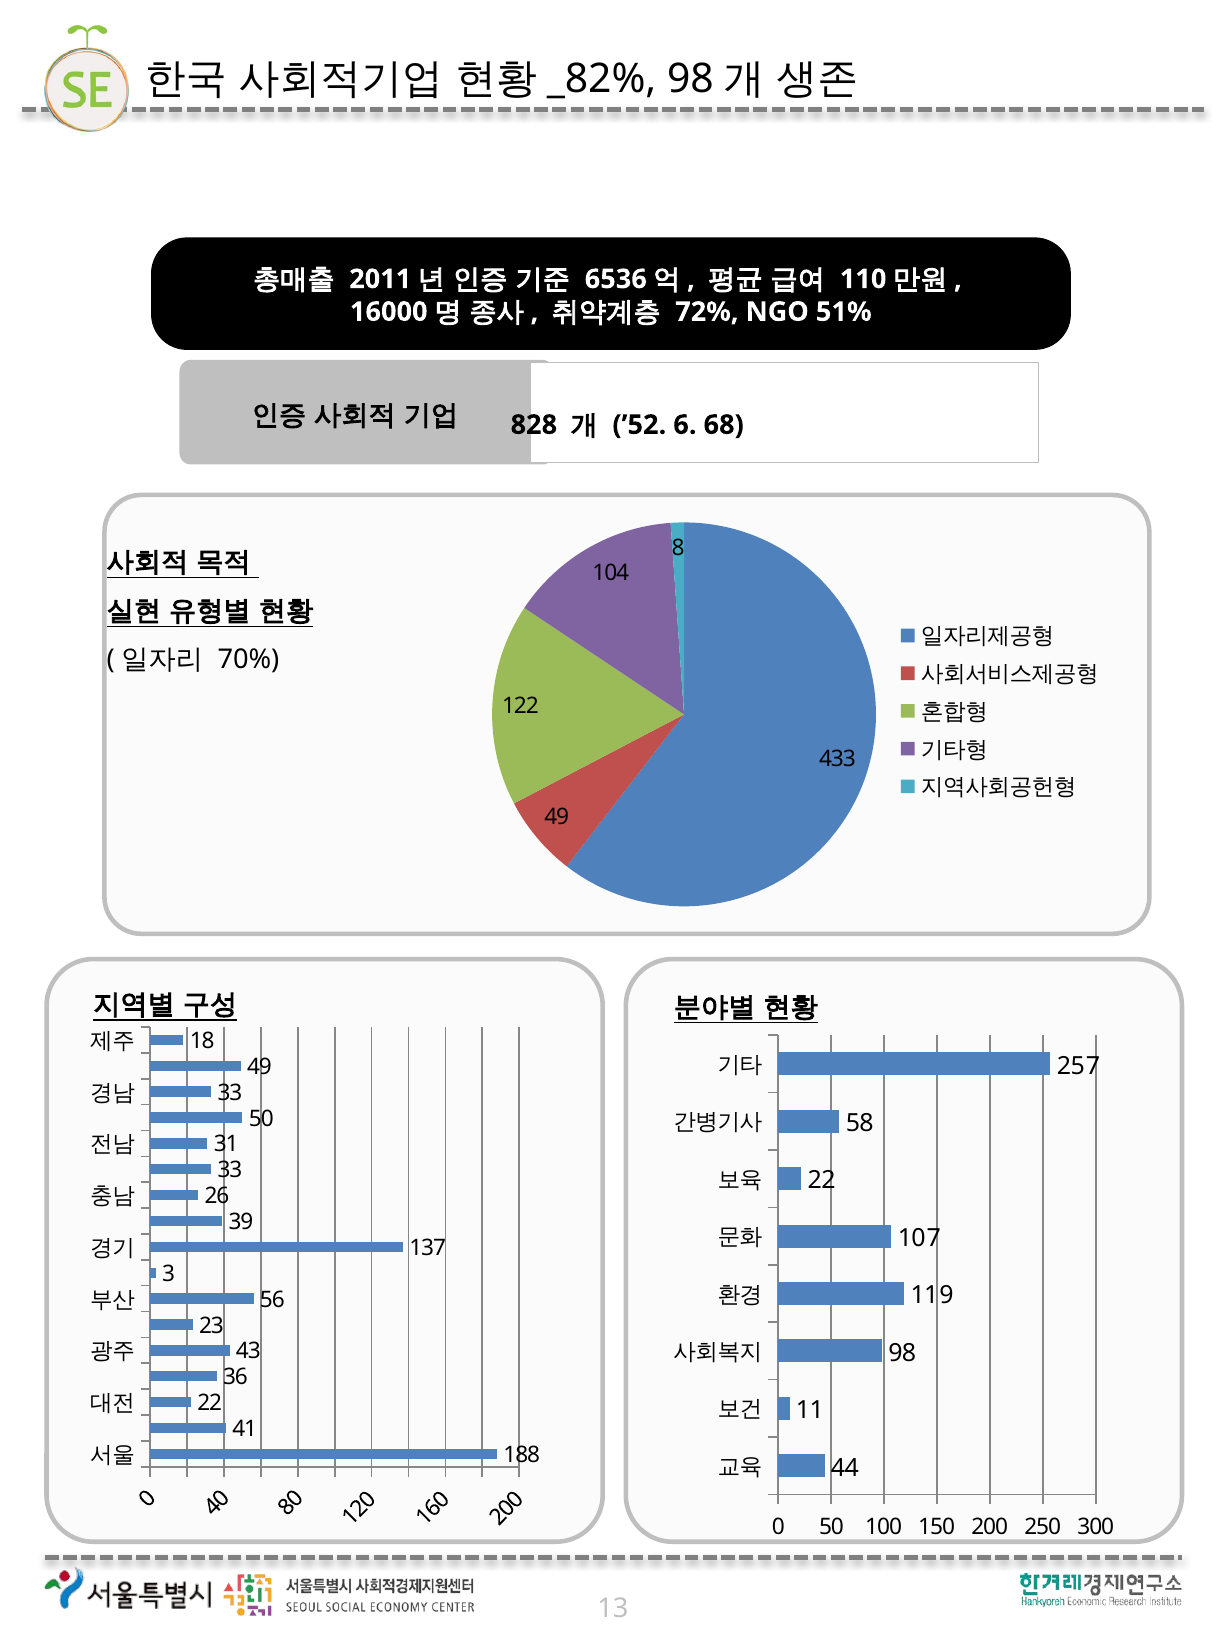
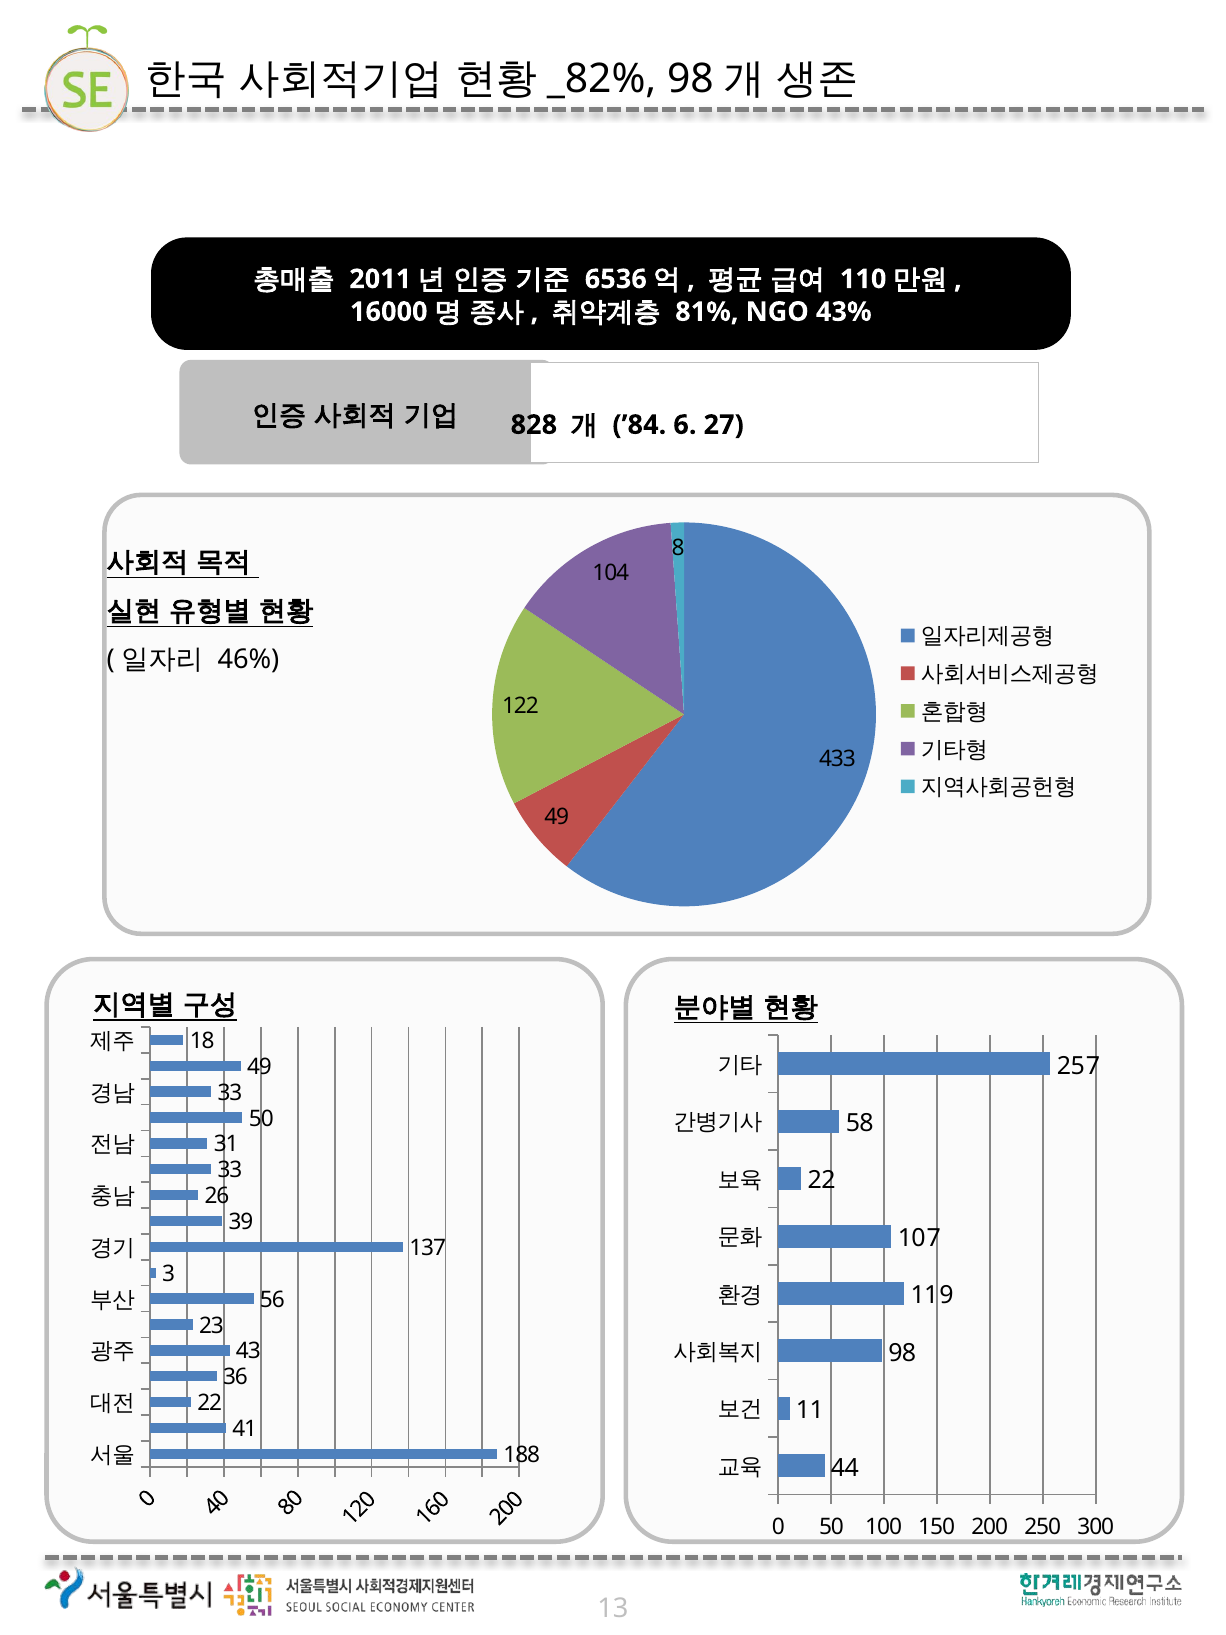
72%: 72% -> 81% (707, 312)
51%: 51% -> 43% (844, 312)
’52: ’52 -> ’84 (639, 425)
68: 68 -> 27 (724, 425)
70%: 70% -> 46% (248, 660)
